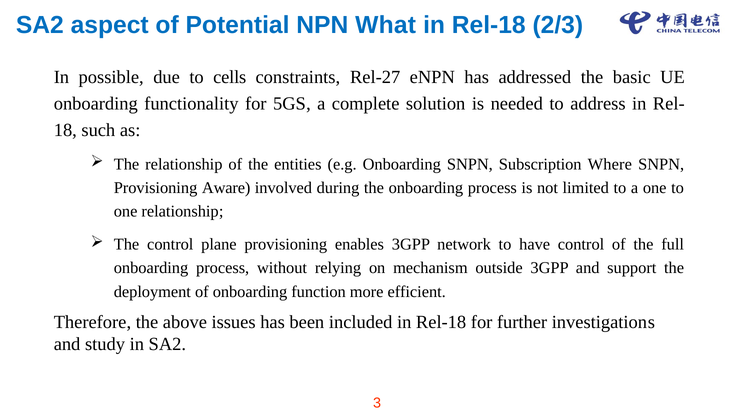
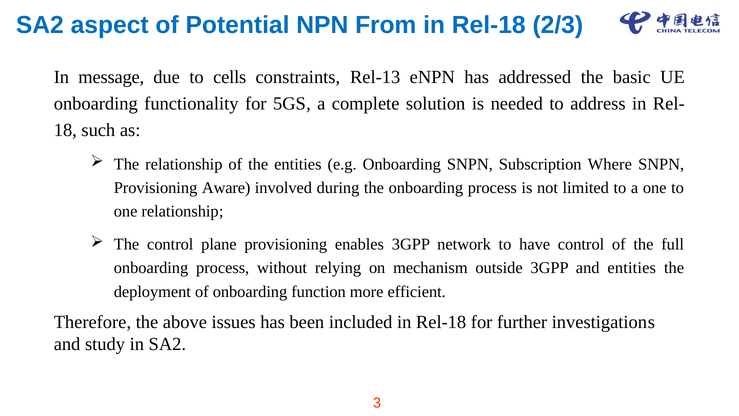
What: What -> From (386, 25)
possible: possible -> message (111, 77)
Rel-27: Rel-27 -> Rel-13 (375, 77)
and support: support -> entities (632, 268)
